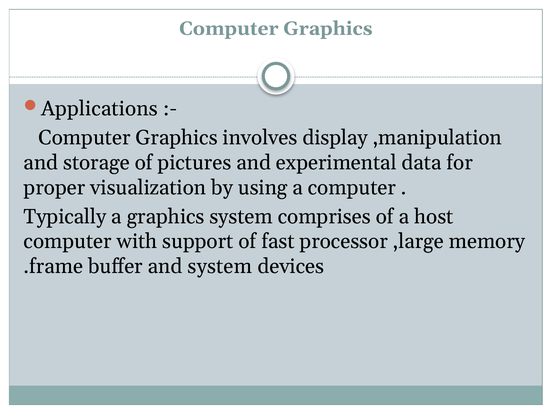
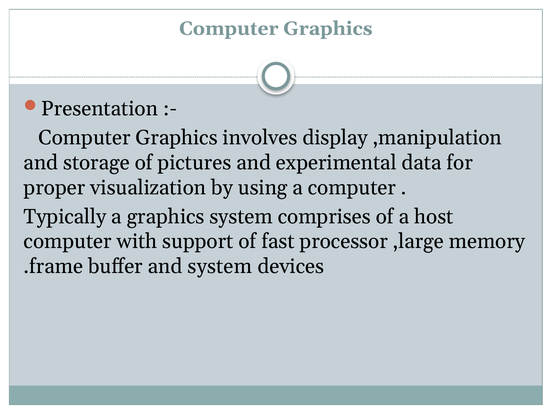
Applications: Applications -> Presentation (100, 109)
